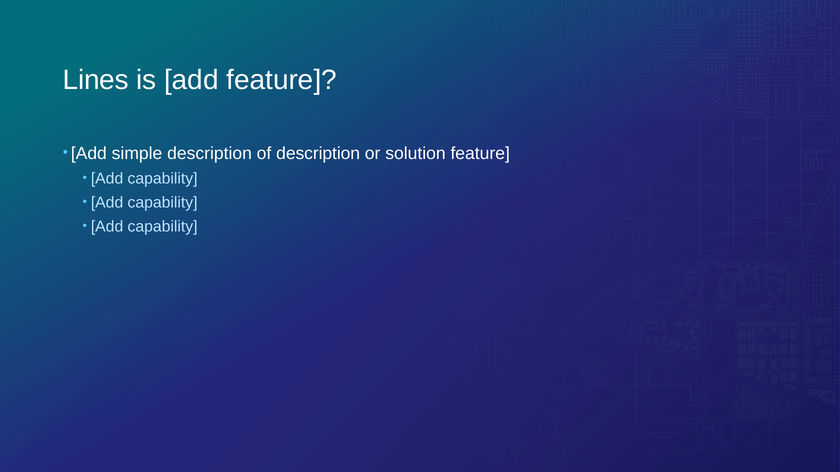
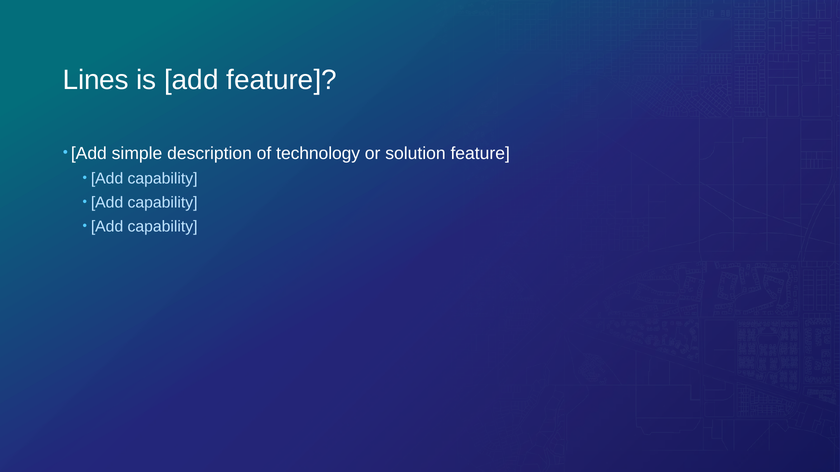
of description: description -> technology (318, 153)
